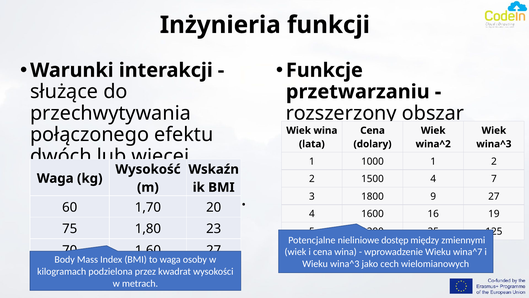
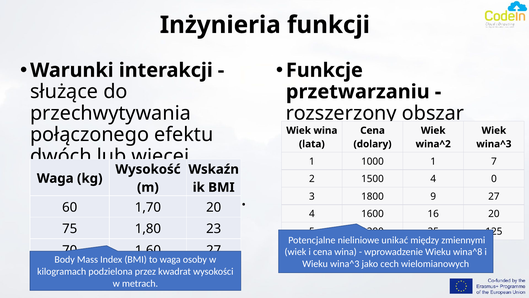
1 2: 2 -> 7 (494, 161)
7: 7 -> 0 (494, 179)
16 19: 19 -> 20 (494, 214)
dostęp: dostęp -> unikać (395, 240)
wina^7: wina^7 -> wina^8 (468, 252)
